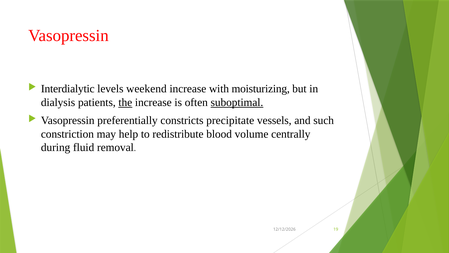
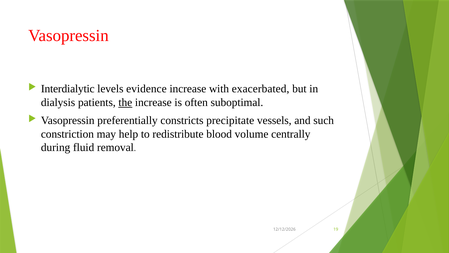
weekend: weekend -> evidence (146, 89)
moisturizing: moisturizing -> exacerbated (261, 89)
suboptimal underline: present -> none (237, 102)
